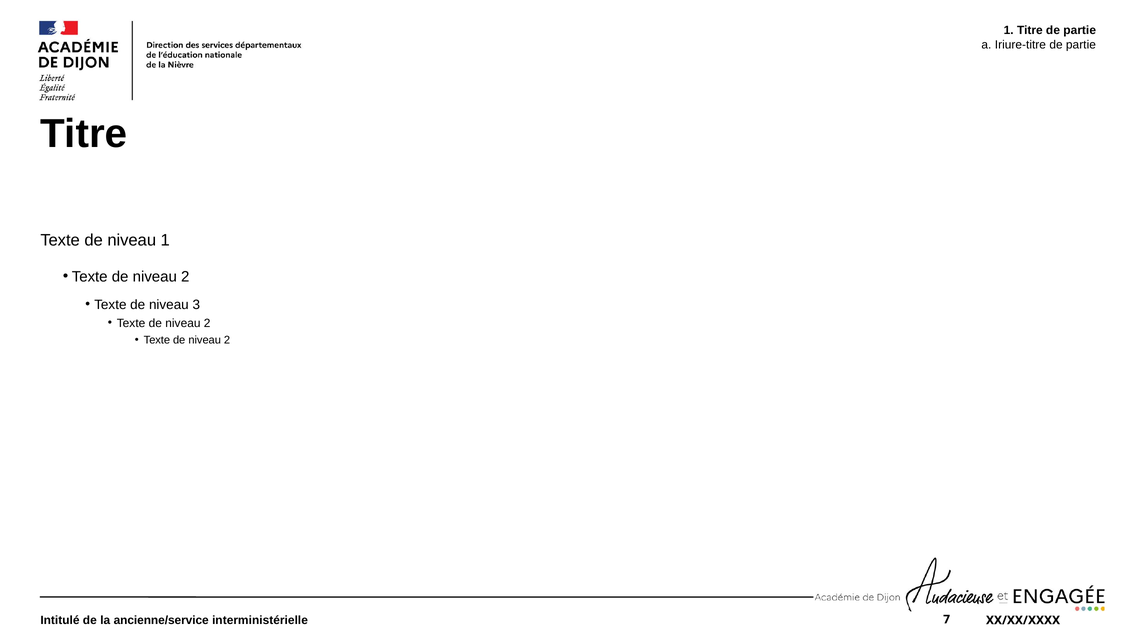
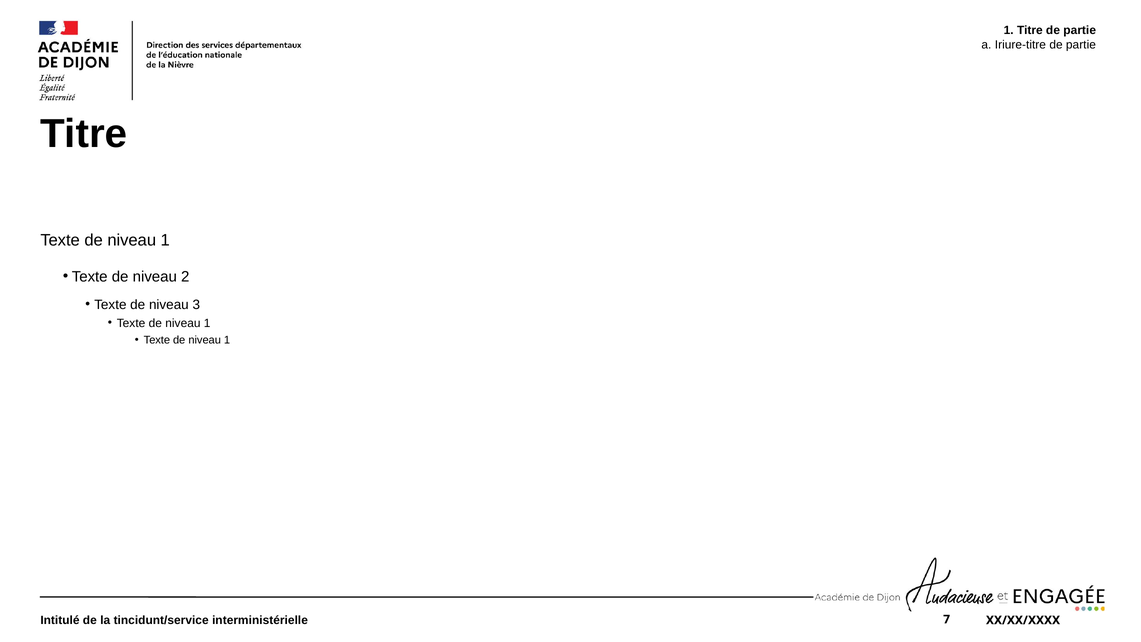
2: 2 -> 1 (207, 323)
2: 2 -> 1 (227, 340)
ancienne/service: ancienne/service -> tincidunt/service (161, 620)
